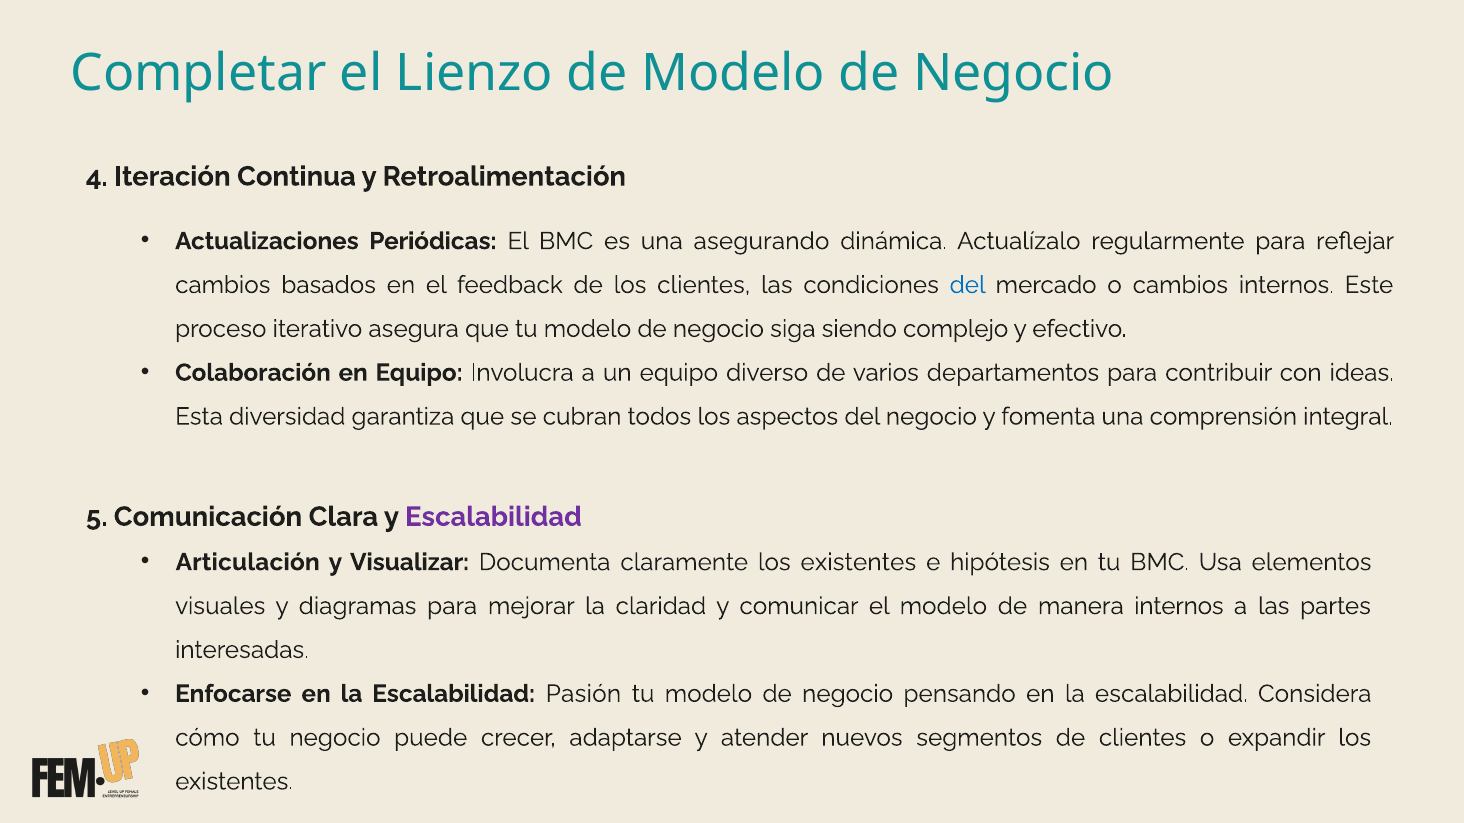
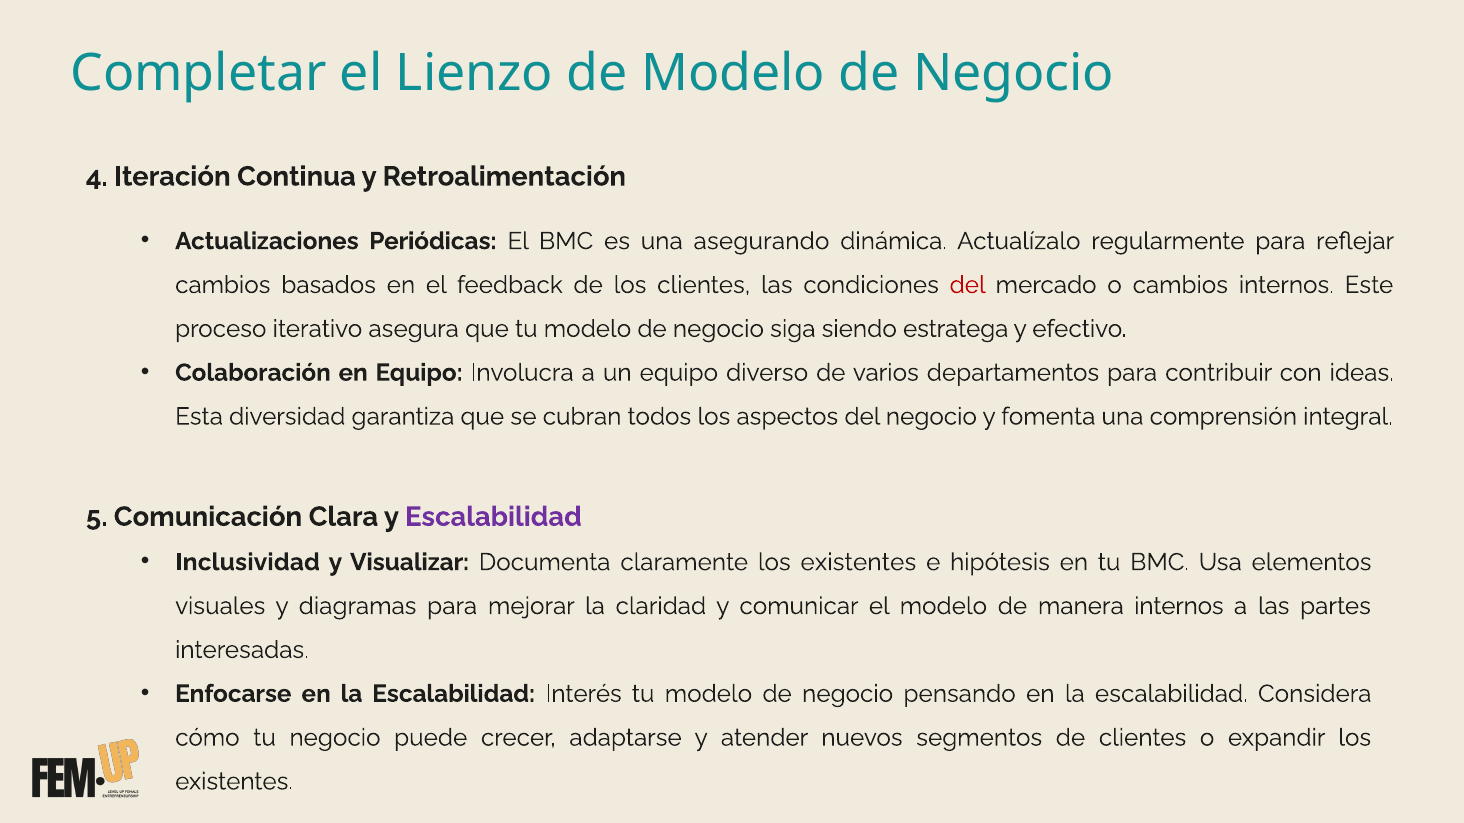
del colour: blue -> red (968, 285)
complejo: complejo -> estratega (956, 329)
Articulación: Articulación -> Inclusividad (248, 563)
Pasión: Pasión -> Interés (584, 694)
